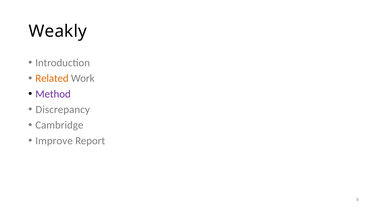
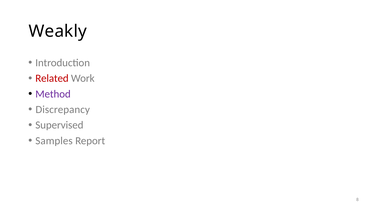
Related colour: orange -> red (52, 78)
Cambridge: Cambridge -> Supervised (59, 125)
Improve: Improve -> Samples (54, 141)
